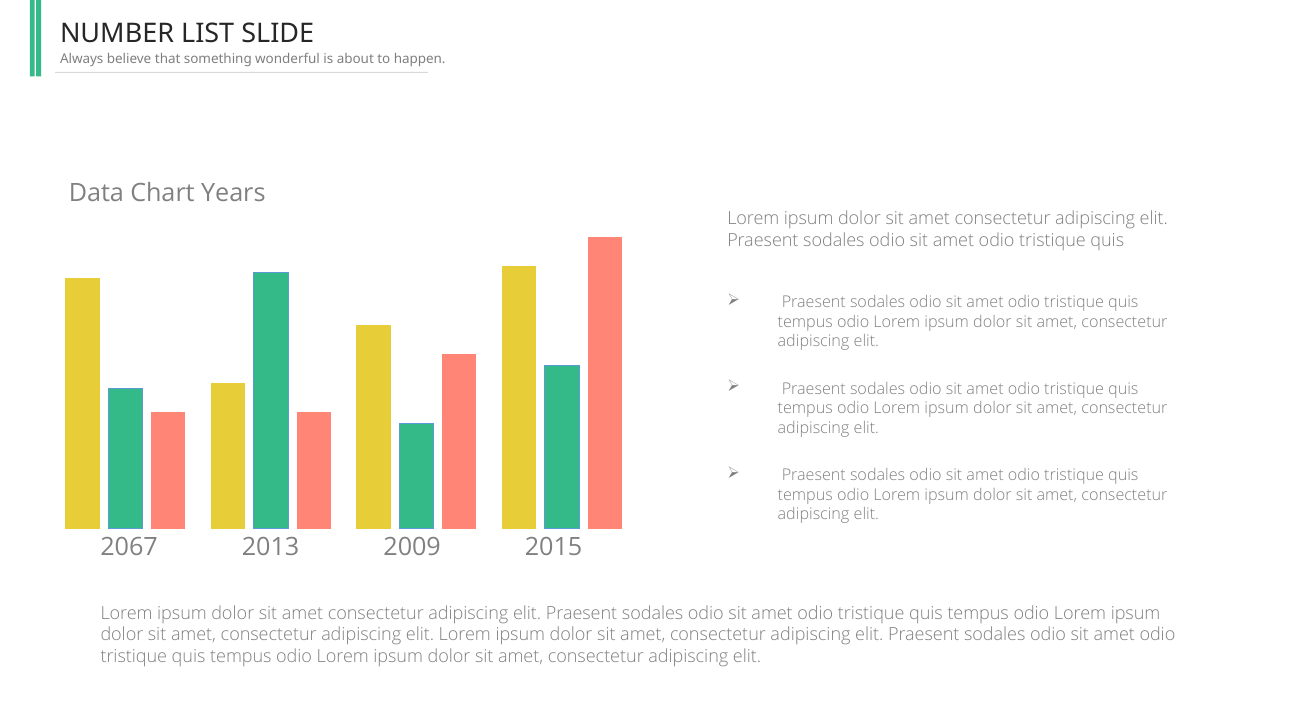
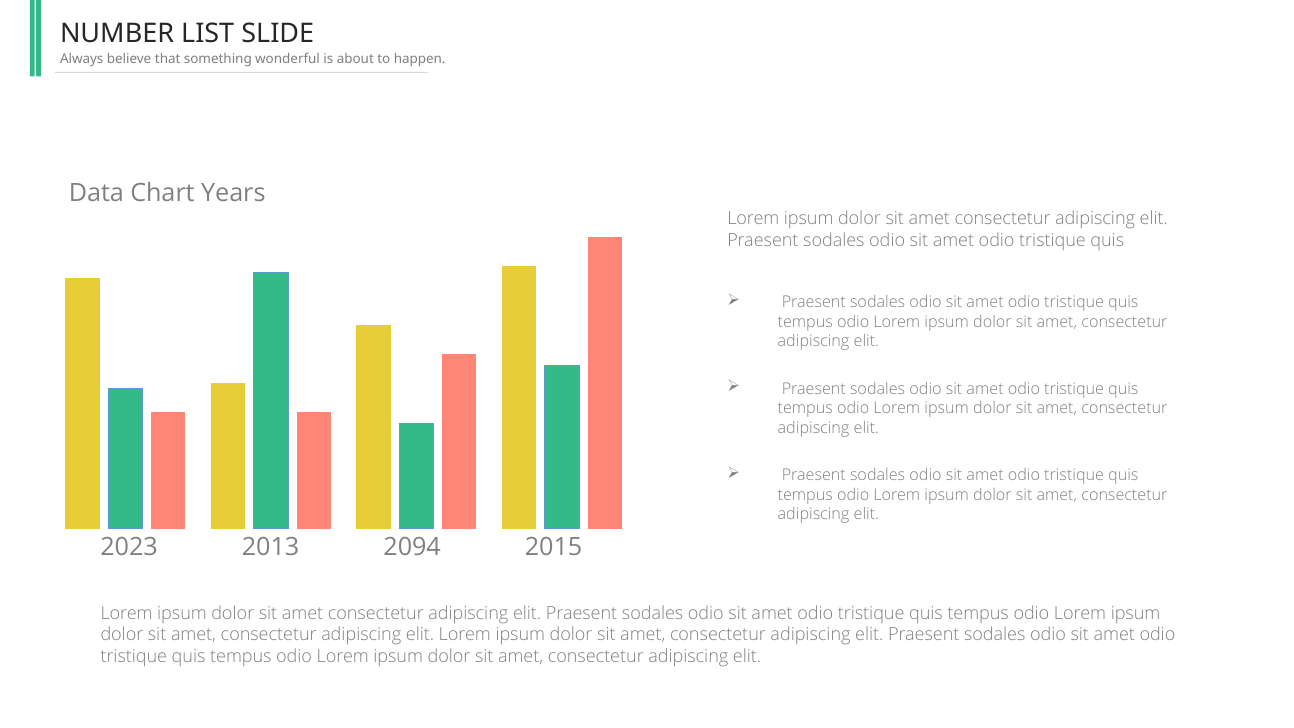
2067: 2067 -> 2023 (129, 547)
2009: 2009 -> 2094 (412, 547)
